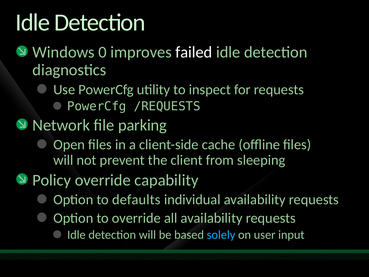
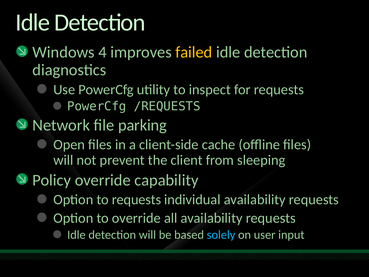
0: 0 -> 4 (102, 52)
failed colour: white -> yellow (194, 52)
to defaults: defaults -> requests (136, 199)
